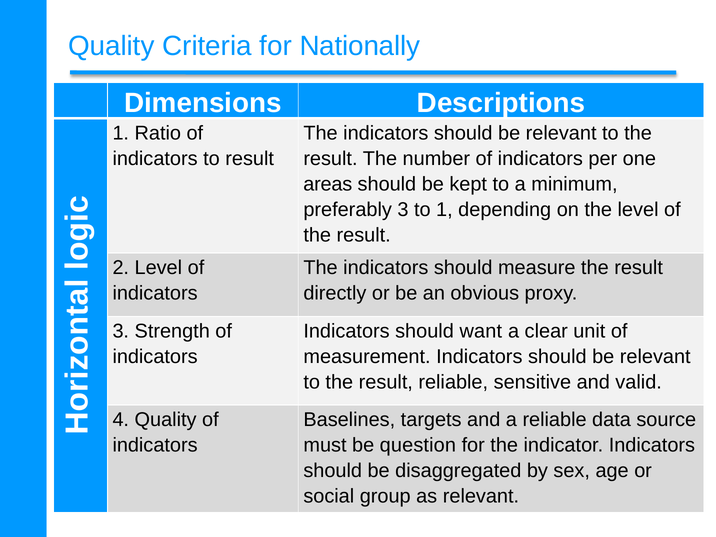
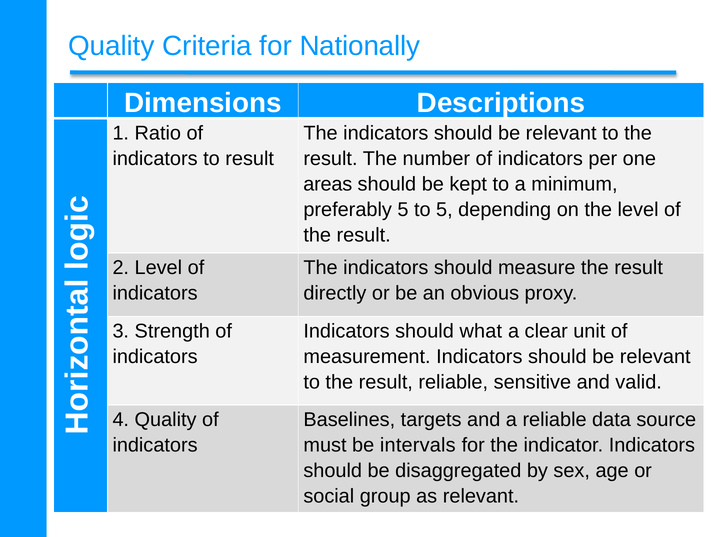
preferably 3: 3 -> 5 (403, 210)
to 1: 1 -> 5 (444, 210)
want: want -> what (481, 331)
question: question -> intervals (418, 445)
